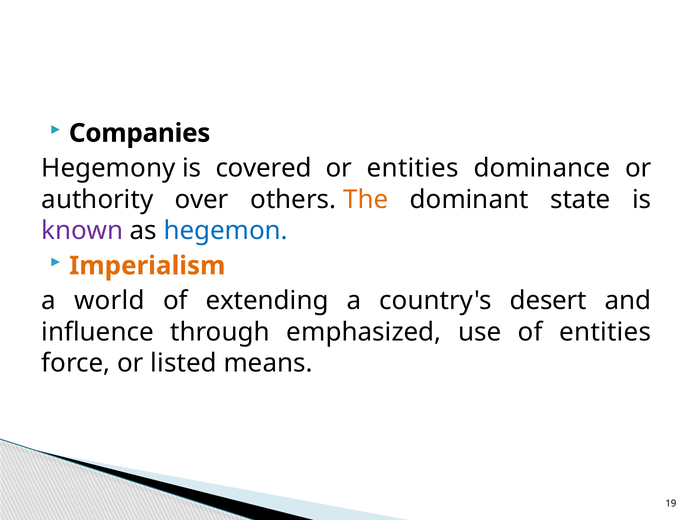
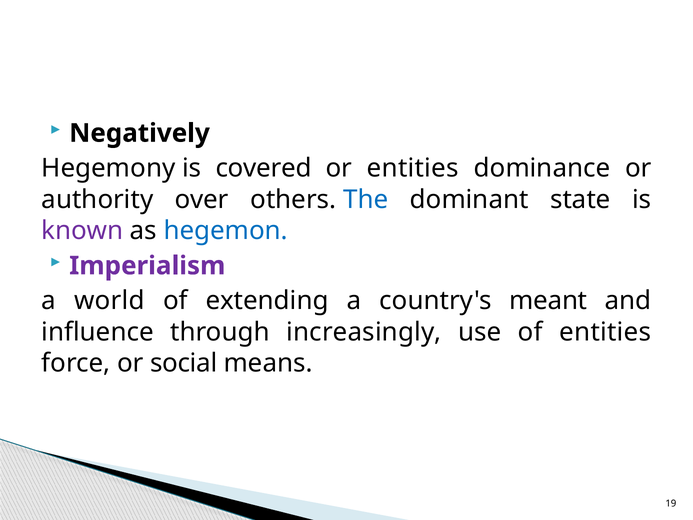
Companies: Companies -> Negatively (140, 133)
The colour: orange -> blue (366, 199)
Imperialism colour: orange -> purple (147, 266)
desert: desert -> meant (548, 301)
emphasized: emphasized -> increasingly (364, 332)
listed: listed -> social (184, 363)
